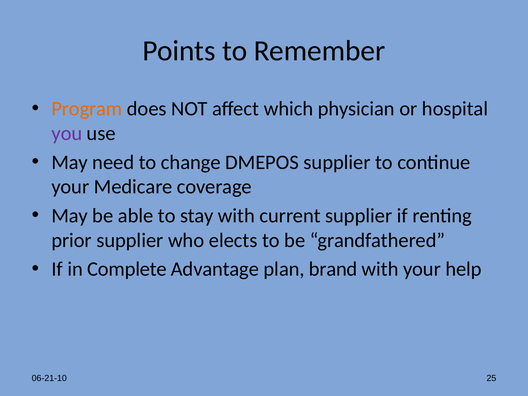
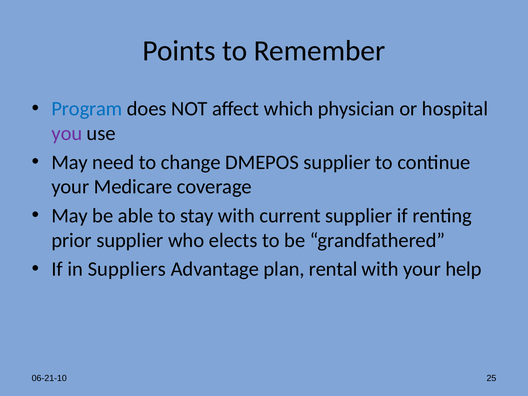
Program colour: orange -> blue (87, 109)
Complete: Complete -> Suppliers (127, 269)
brand: brand -> rental (333, 269)
